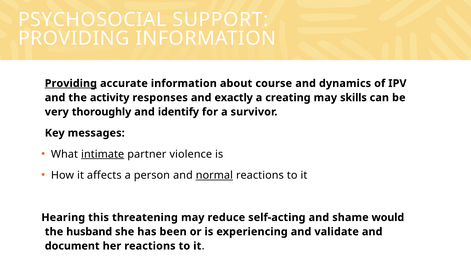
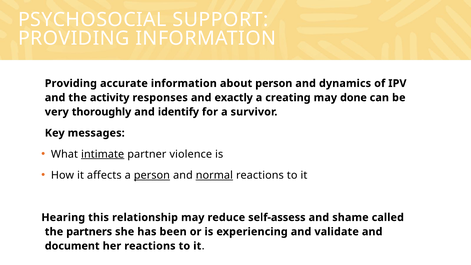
Providing underline: present -> none (71, 83)
about course: course -> person (274, 83)
skills: skills -> done (353, 98)
person underline: none -> present (152, 175)
threatening: threatening -> relationship (145, 217)
self-acting: self-acting -> self-assess (277, 217)
would: would -> called (388, 217)
husband: husband -> partners (89, 232)
